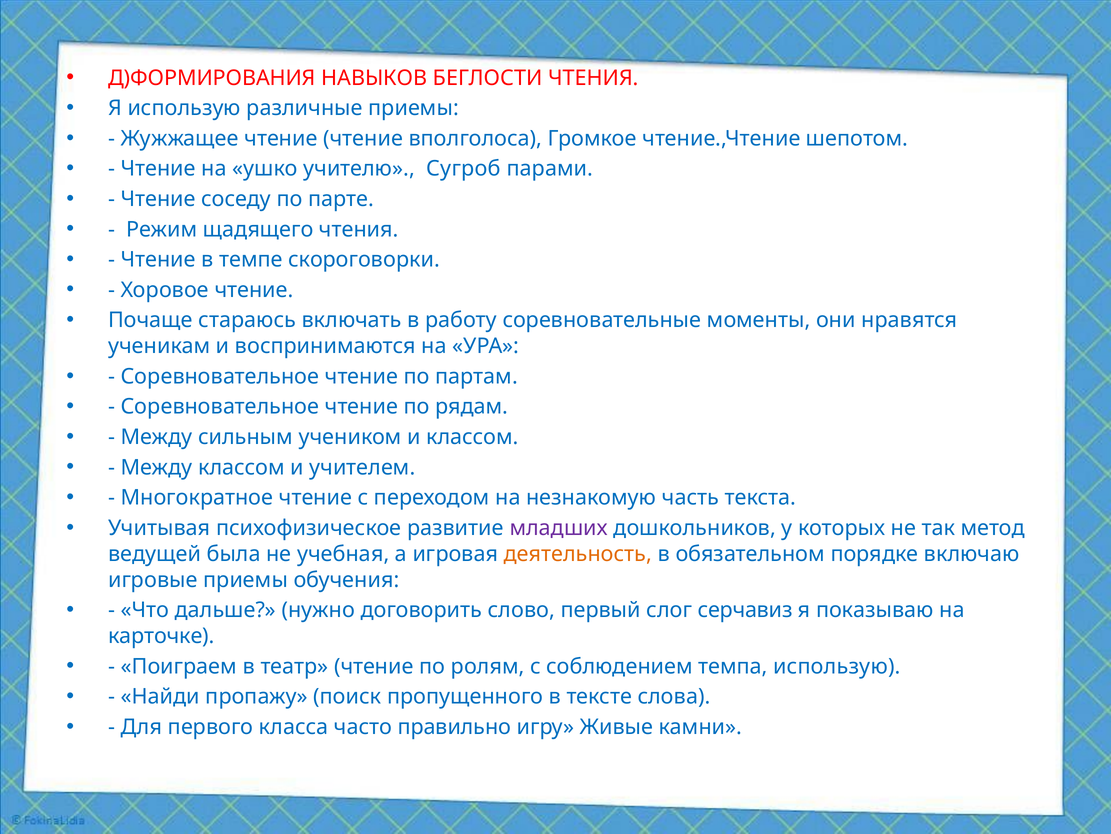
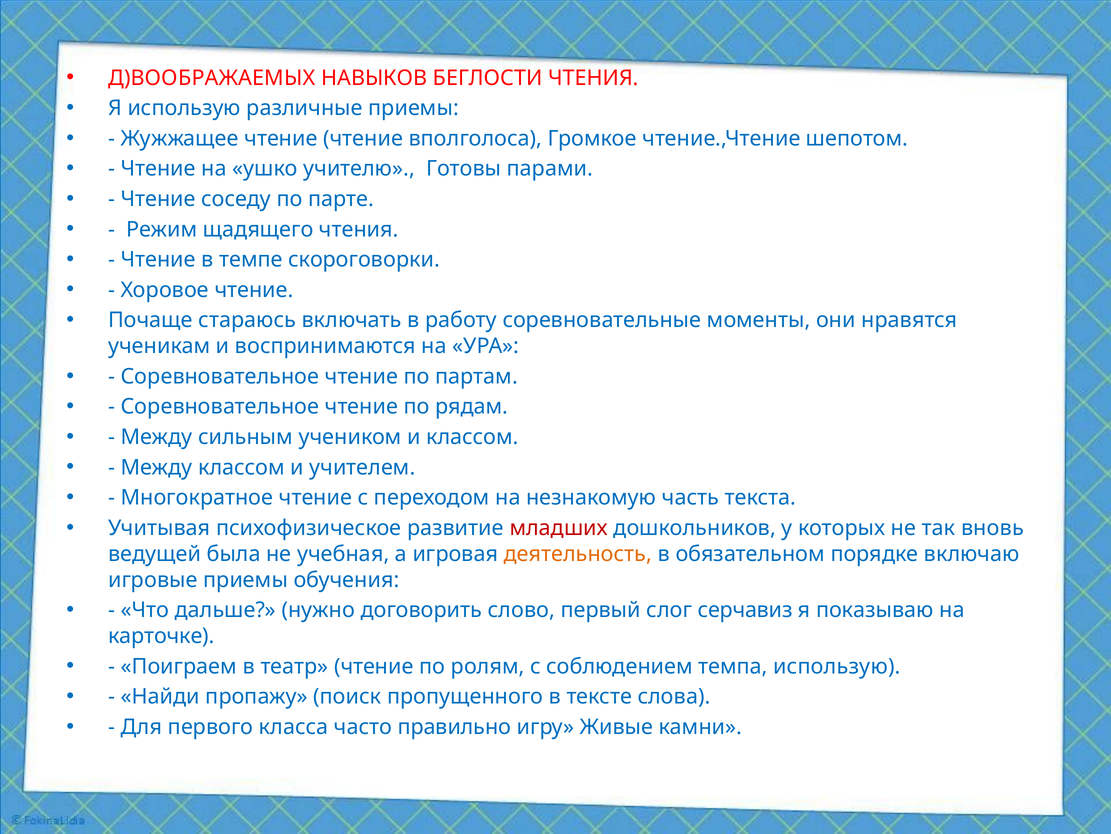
Д)ФОРМИРОВАНИЯ: Д)ФОРМИРОВАНИЯ -> Д)ВООБРАЖАЕМЫХ (212, 78)
Сугроб: Сугроб -> Готовы (464, 169)
младших colour: purple -> red (559, 528)
метод: метод -> вновь (993, 528)
